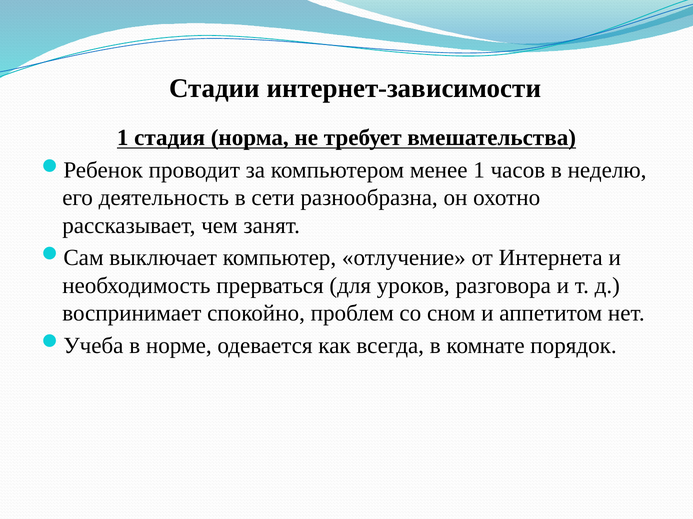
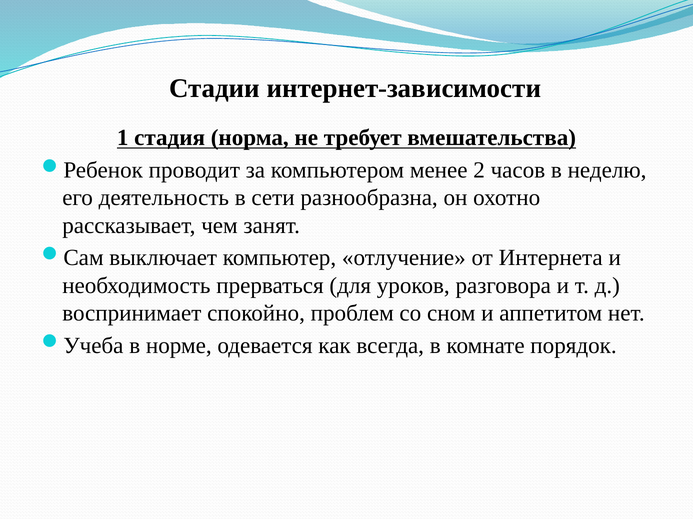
менее 1: 1 -> 2 (479, 170)
